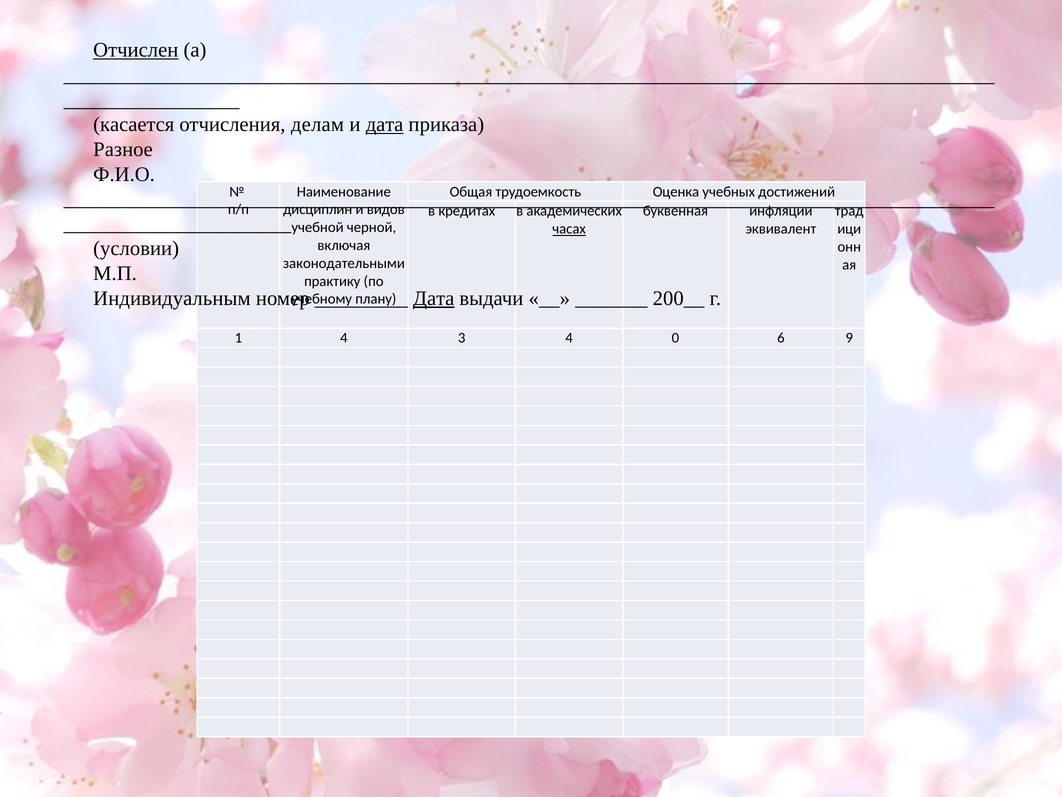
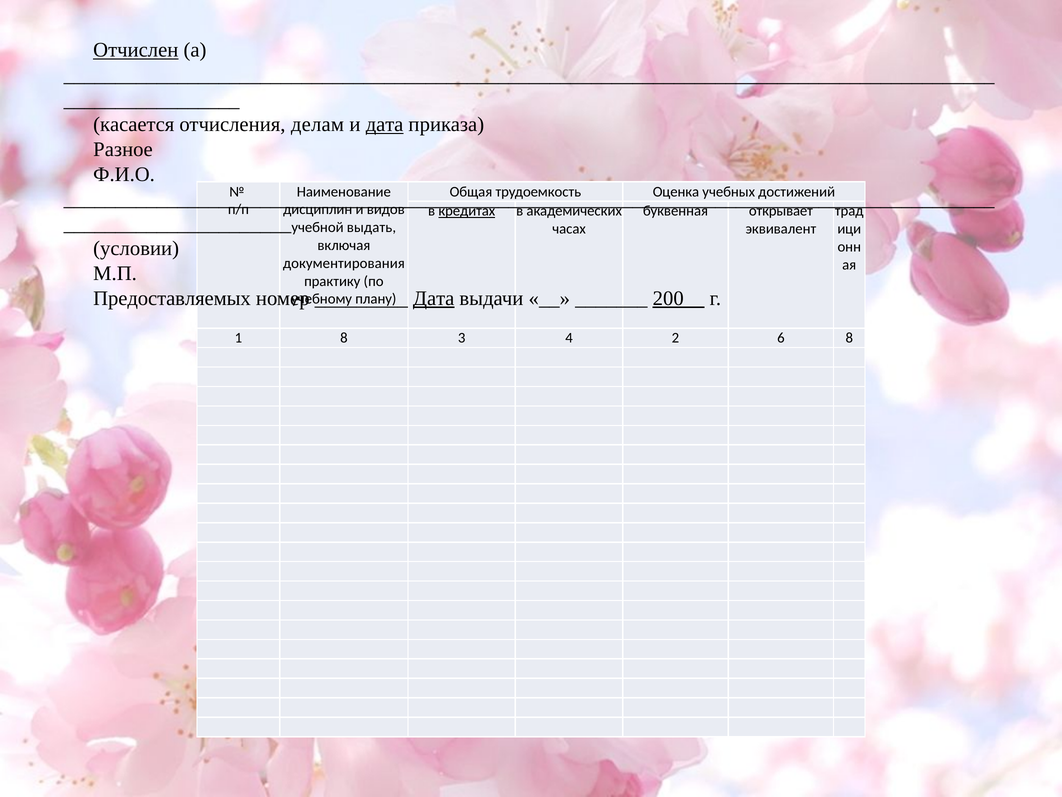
кредитах underline: none -> present (467, 211)
инфляции: инфляции -> открывает (781, 211)
черной: черной -> выдать (371, 227)
часах underline: present -> none (569, 229)
законодательными: законодательными -> документирования (344, 263)
Индивидуальным: Индивидуальным -> Предоставляемых (172, 298)
200__ underline: none -> present (679, 298)
1 4: 4 -> 8 (344, 338)
0: 0 -> 2 (675, 338)
6 9: 9 -> 8 (849, 338)
